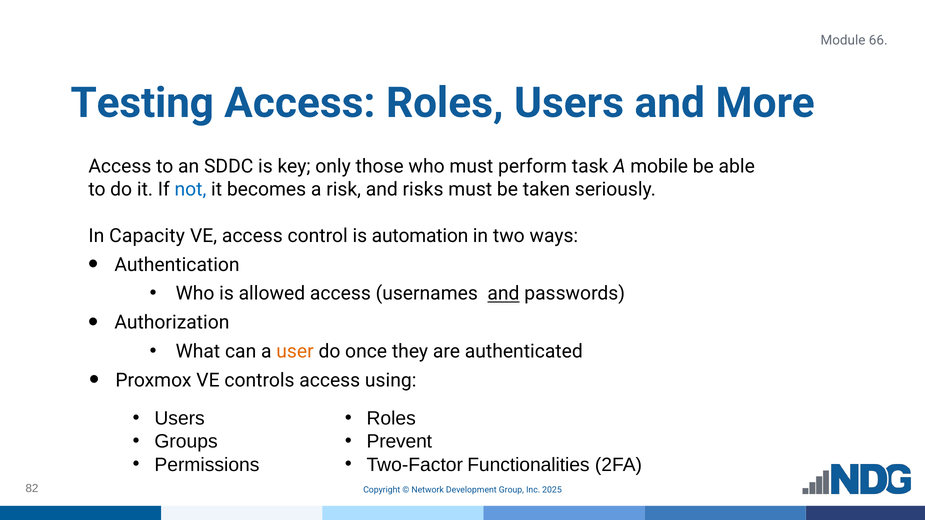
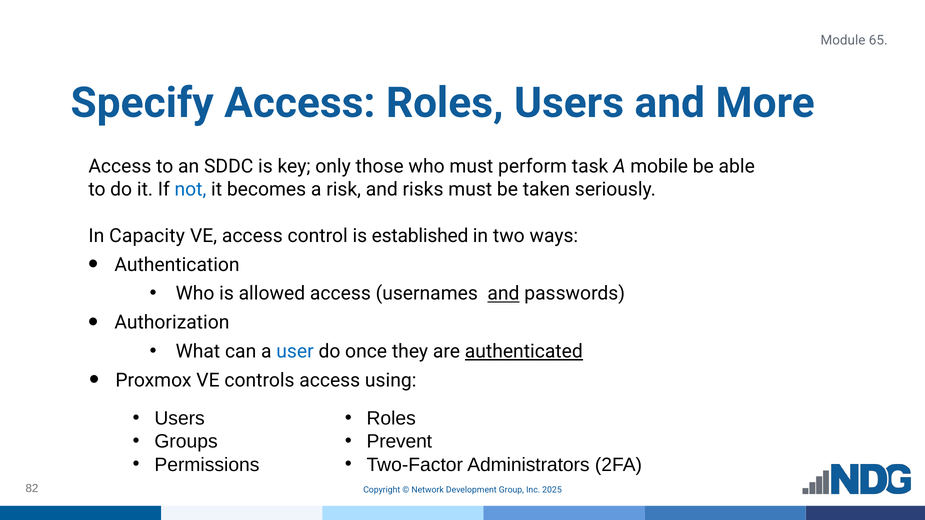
66: 66 -> 65 (878, 40)
Testing: Testing -> Specify (142, 103)
automation: automation -> established (420, 236)
user colour: orange -> blue (295, 352)
authenticated underline: none -> present (524, 352)
Functionalities: Functionalities -> Administrators (528, 465)
